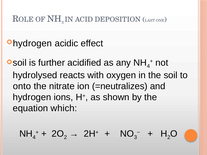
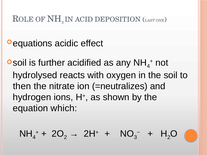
hydrogen: hydrogen -> equations (33, 43)
onto: onto -> then (22, 86)
